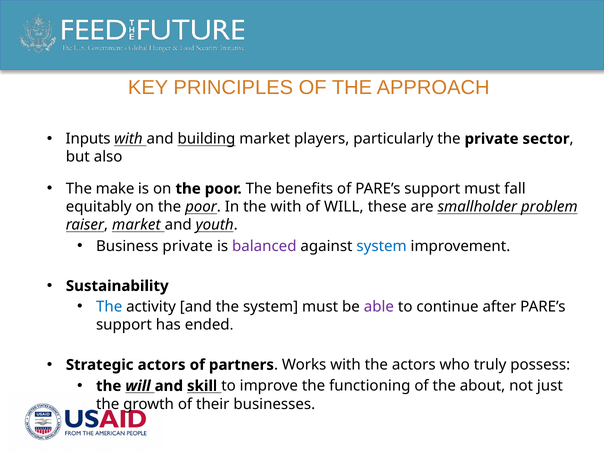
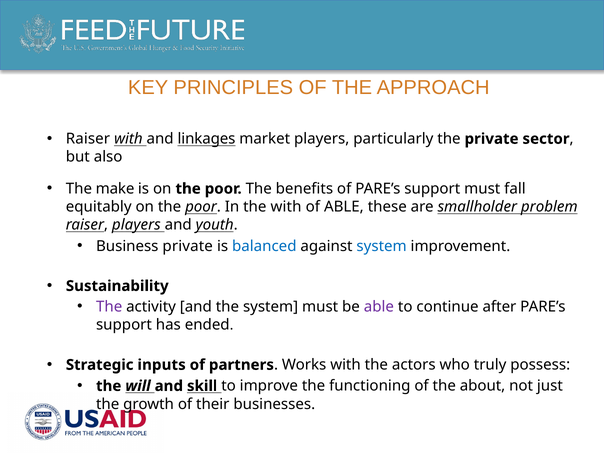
Inputs: Inputs -> Raiser (88, 139)
building: building -> linkages (207, 139)
of WILL: WILL -> ABLE (344, 207)
raiser market: market -> players (136, 225)
balanced colour: purple -> blue (264, 246)
The colour: blue -> purple (109, 307)
Strategic actors: actors -> inputs (162, 365)
